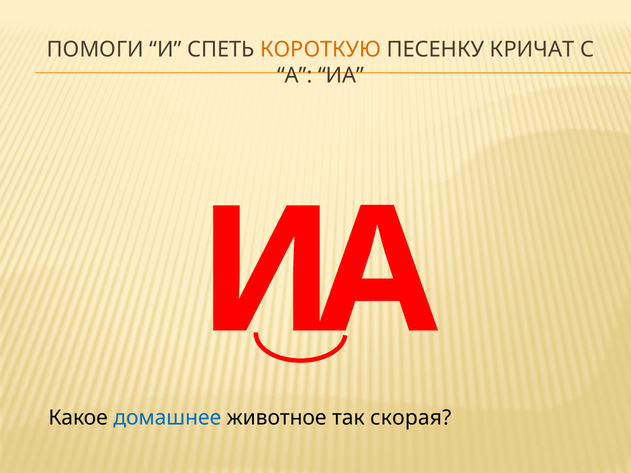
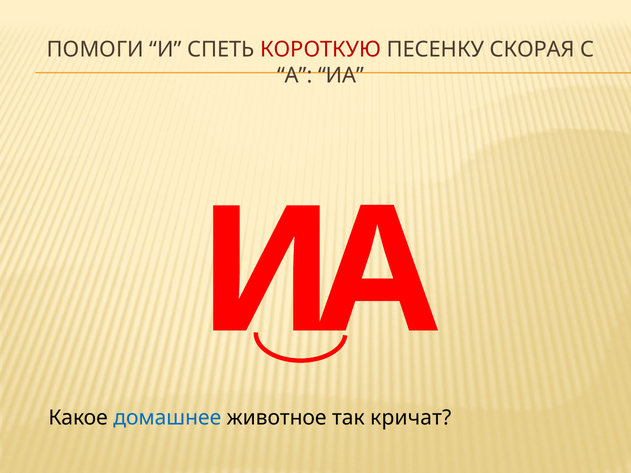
КОРОТКУЮ colour: orange -> red (321, 49)
КРИЧАТ: КРИЧАТ -> СКОРАЯ (532, 49)
скорая: скорая -> кричат (411, 418)
